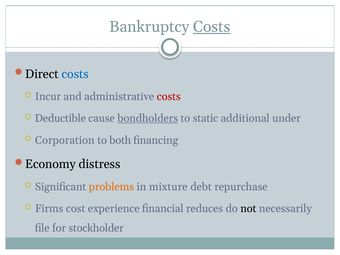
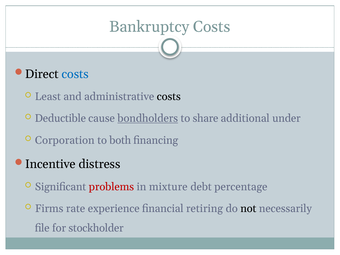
Costs underline: present -> none (212, 27)
Incur: Incur -> Least (48, 97)
costs colour: red -> black (169, 97)
static: static -> share (206, 118)
Economy: Economy -> Incentive (50, 164)
problems colour: orange -> red (111, 187)
repurchase: repurchase -> percentage (241, 187)
cost: cost -> rate (76, 208)
reduces: reduces -> retiring (204, 208)
